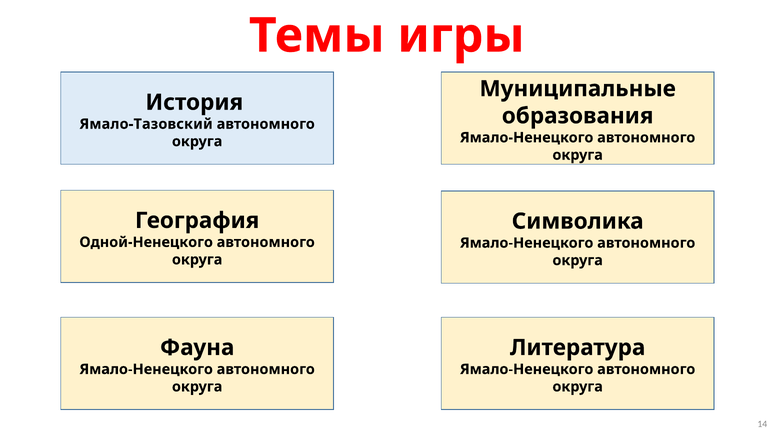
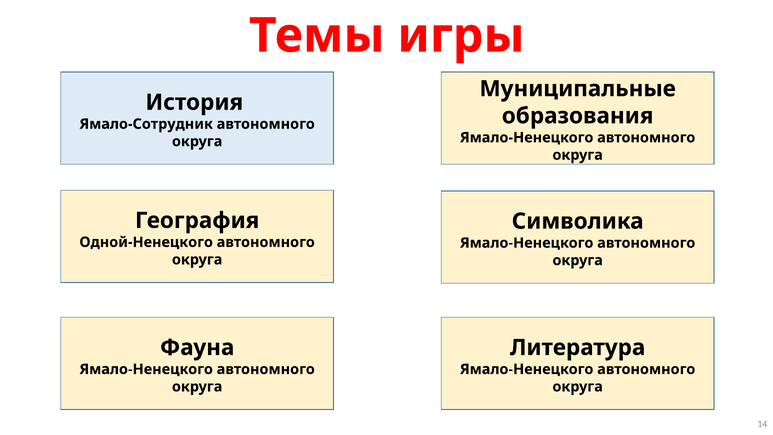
Ямало-Тазовский: Ямало-Тазовский -> Ямало-Сотрудник (146, 124)
